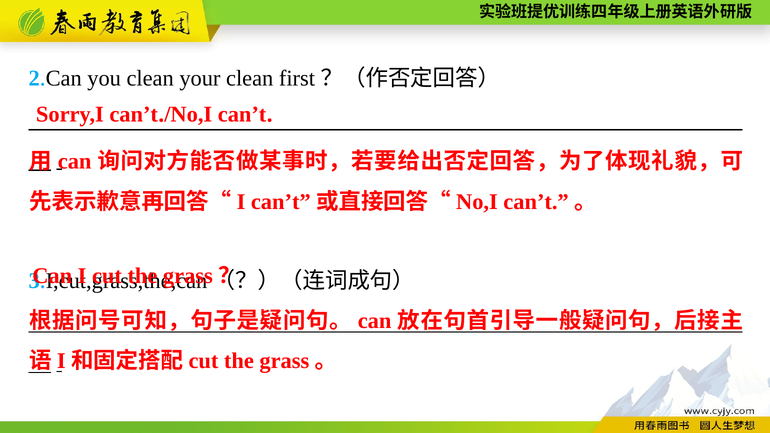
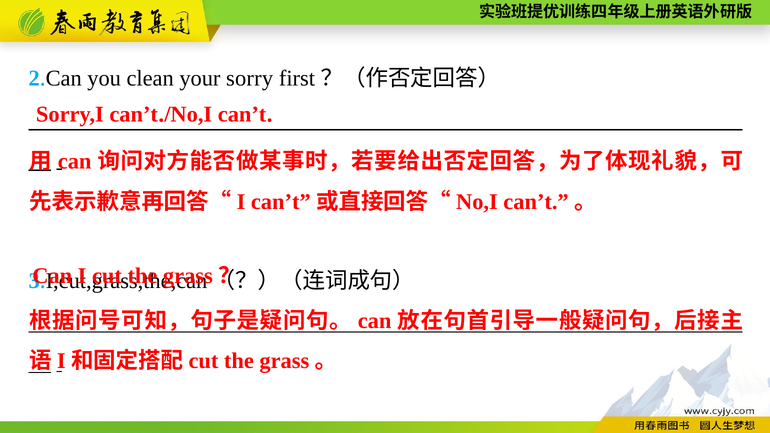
your clean: clean -> sorry (250, 79)
